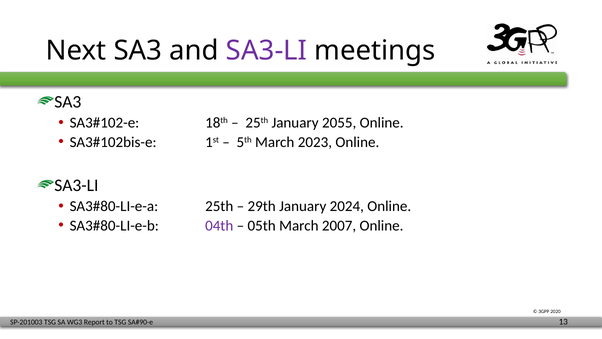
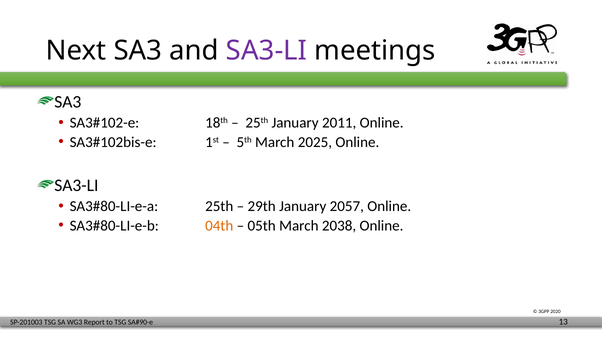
2055: 2055 -> 2011 (339, 123)
2023: 2023 -> 2025 (315, 142)
2024: 2024 -> 2057 (347, 206)
04th colour: purple -> orange (219, 225)
2007: 2007 -> 2038 (339, 225)
